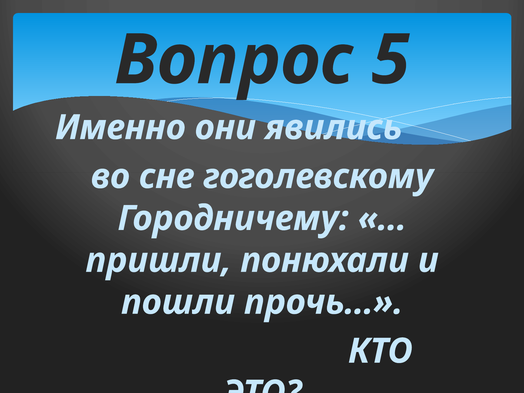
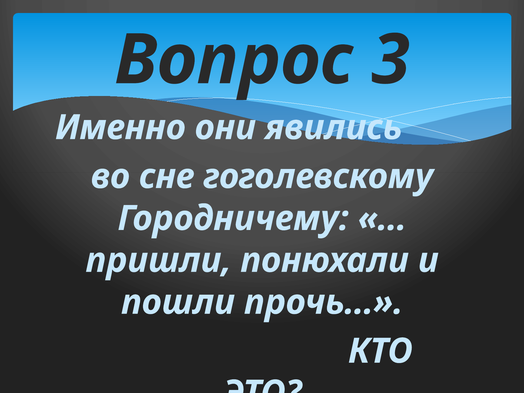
5: 5 -> 3 (391, 60)
